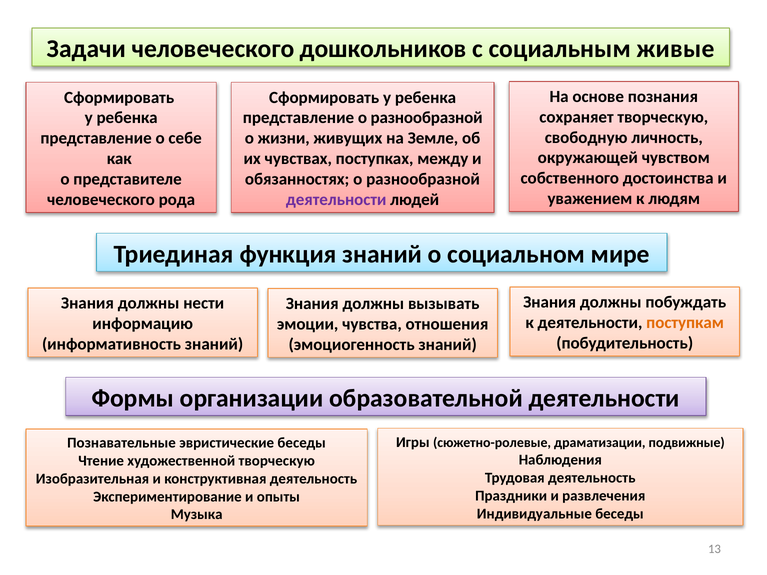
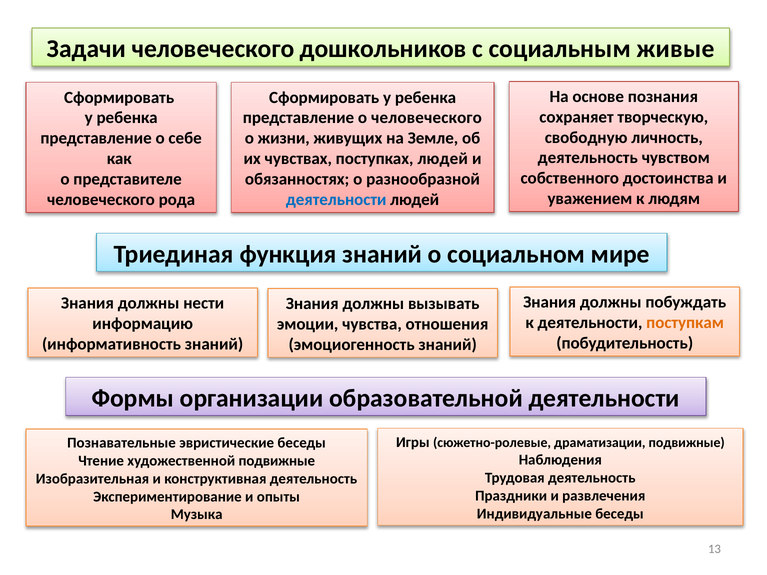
представление о разнообразной: разнообразной -> человеческого (426, 118)
окружающей: окружающей -> деятельность (588, 158)
поступках между: между -> людей (443, 159)
деятельности colour: purple -> blue (336, 200)
художественной творческую: творческую -> подвижные (277, 461)
